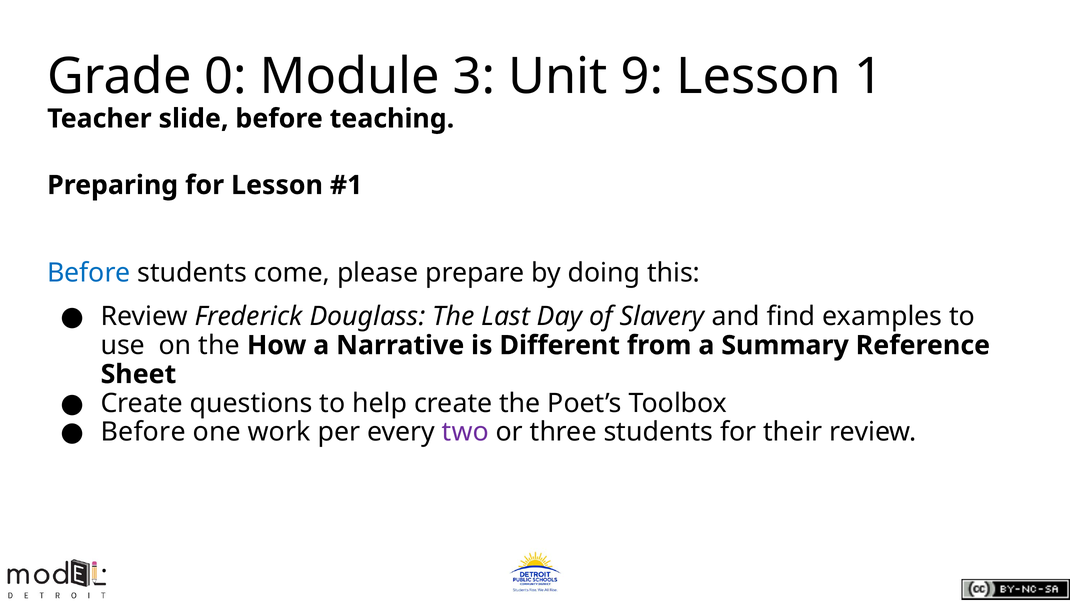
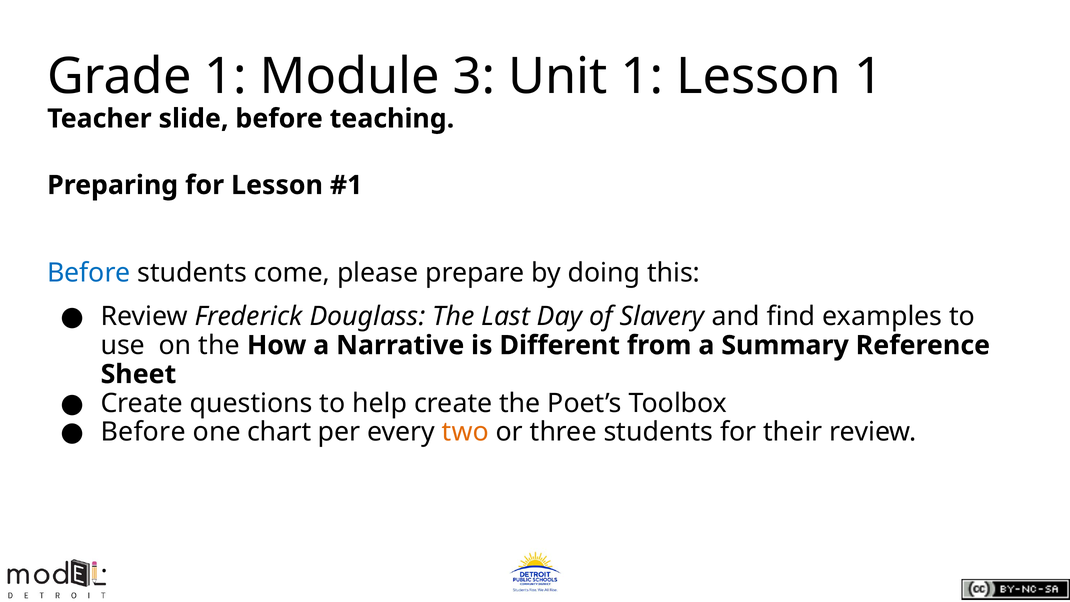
Grade 0: 0 -> 1 (226, 77)
Unit 9: 9 -> 1 (642, 77)
work: work -> chart (279, 432)
two colour: purple -> orange (465, 432)
